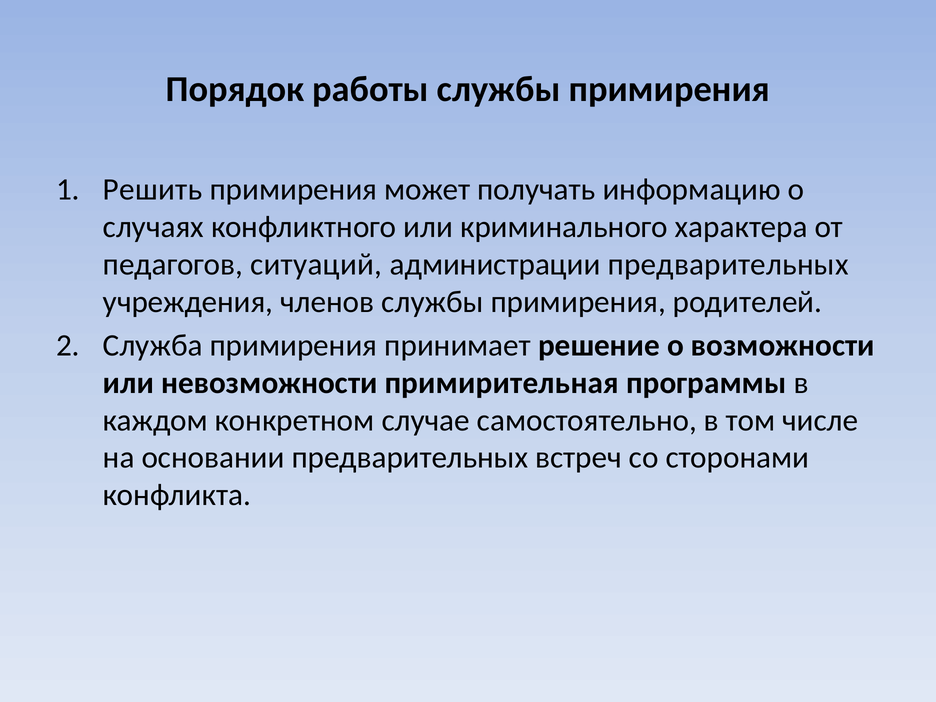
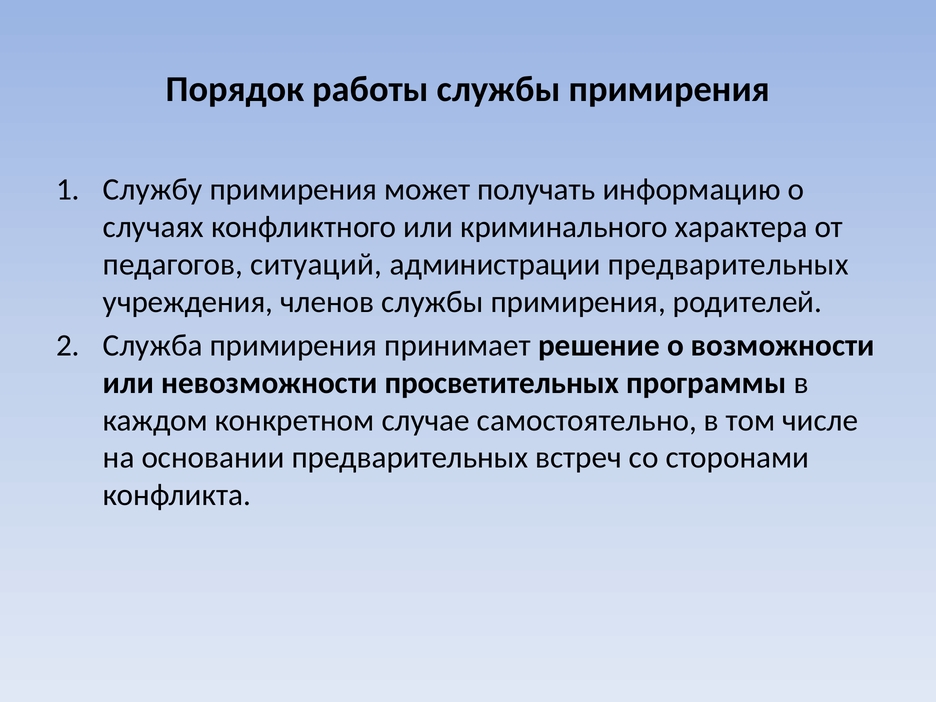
Решить: Решить -> Службу (153, 189)
примирительная: примирительная -> просветительных (502, 383)
